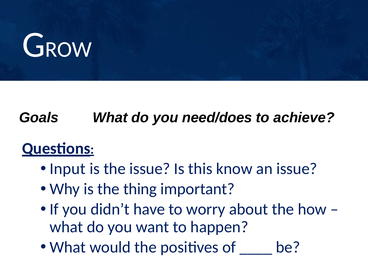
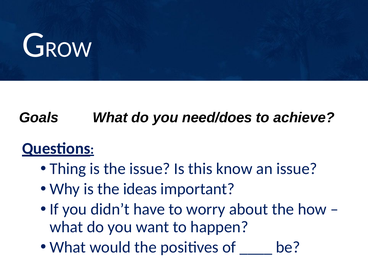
Input: Input -> Thing (68, 169)
thing: thing -> ideas (140, 189)
